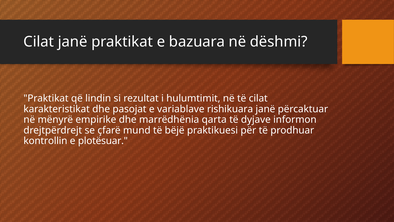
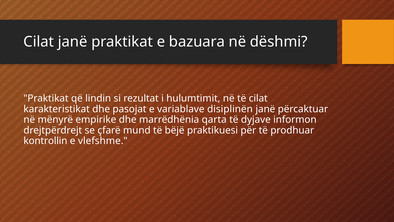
rishikuara: rishikuara -> disiplinën (230, 109)
plotësuar: plotësuar -> vlefshme (103, 141)
